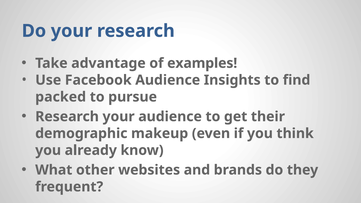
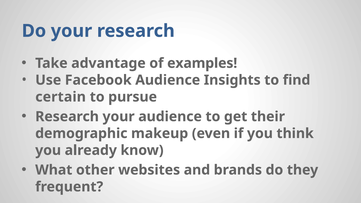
packed: packed -> certain (61, 97)
